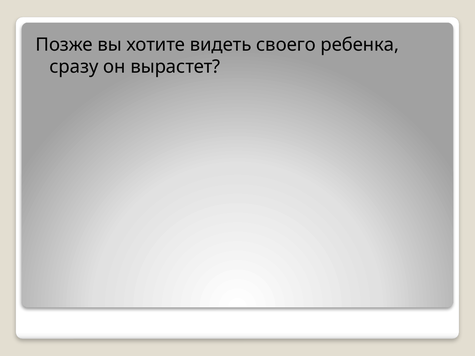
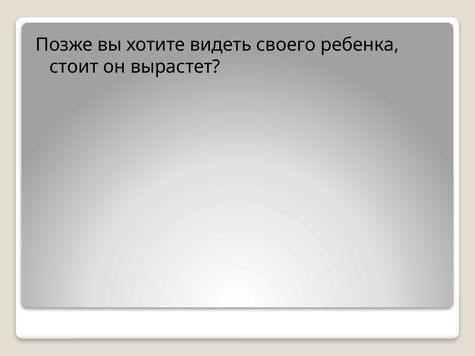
сразу: сразу -> стоит (74, 67)
